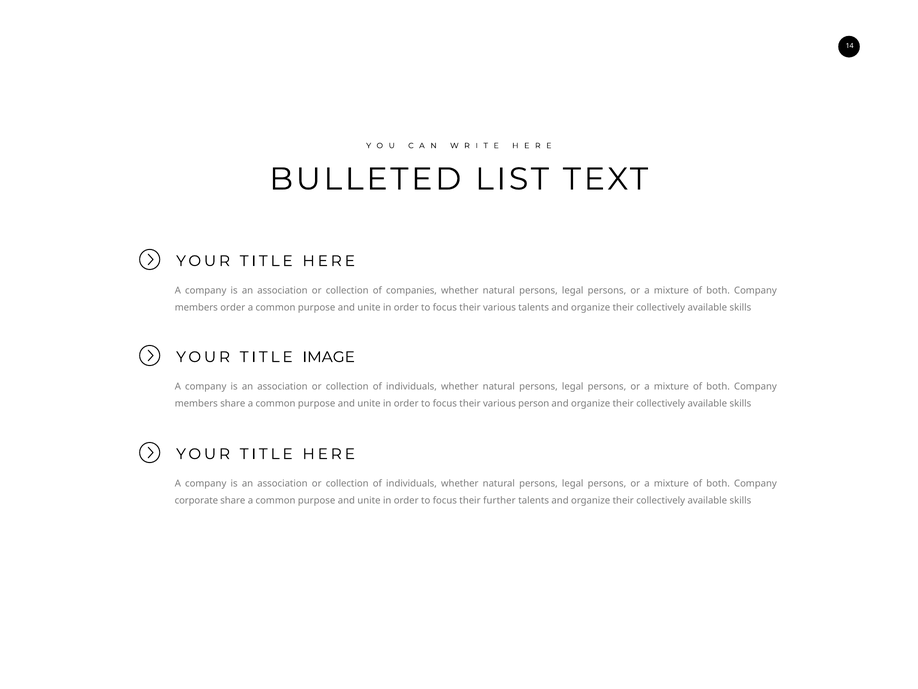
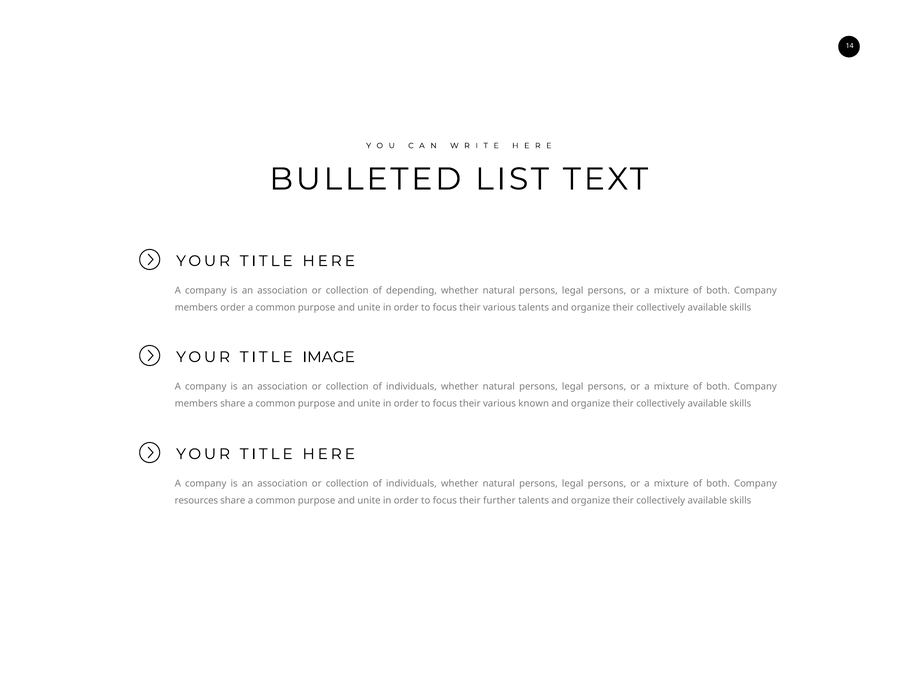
companies: companies -> depending (411, 290)
person: person -> known (534, 403)
corporate: corporate -> resources (196, 500)
